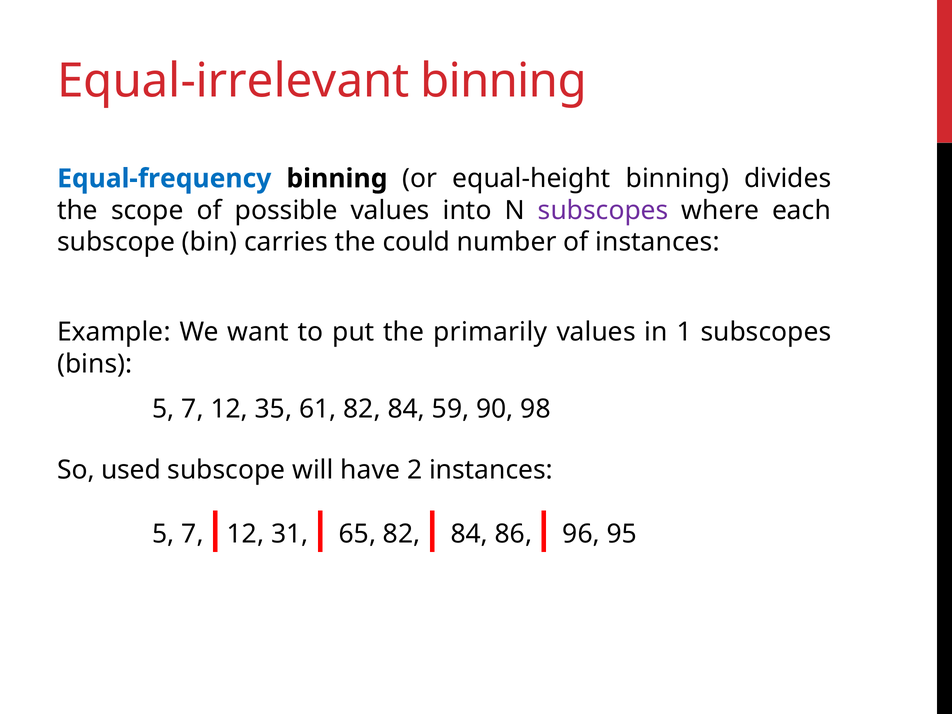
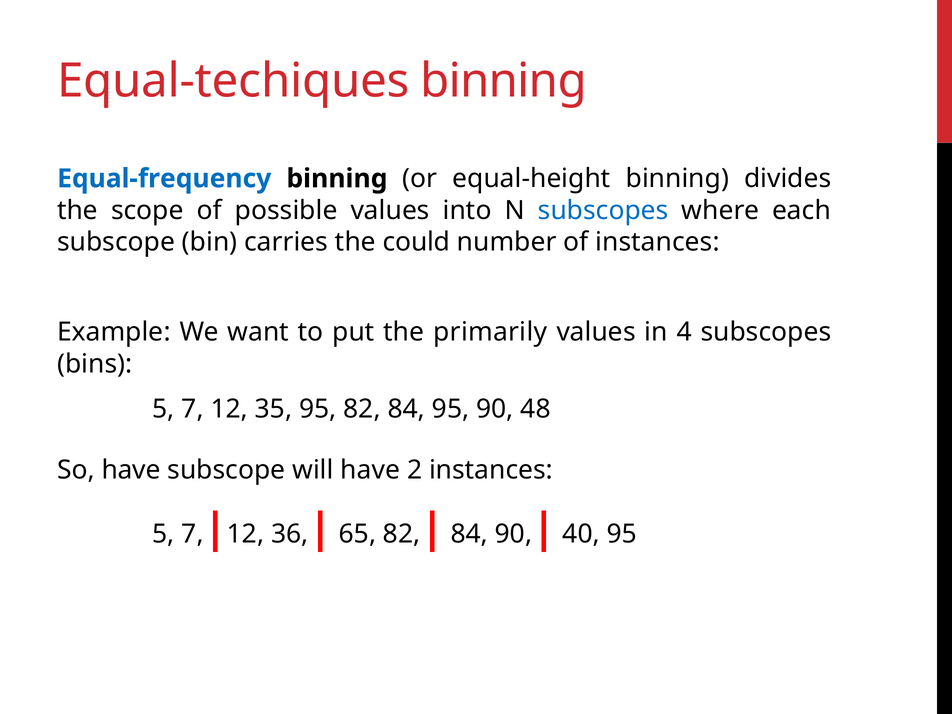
Equal-irrelevant: Equal-irrelevant -> Equal-techiques (233, 81)
subscopes colour: purple -> blue (603, 210)
1: 1 -> 4 (684, 332)
35 61: 61 -> 95 (318, 409)
84 59: 59 -> 95 (451, 409)
98: 98 -> 48 (536, 409)
So used: used -> have (131, 470)
31: 31 -> 36 (290, 534)
84 86: 86 -> 90 (514, 534)
96: 96 -> 40 (581, 534)
